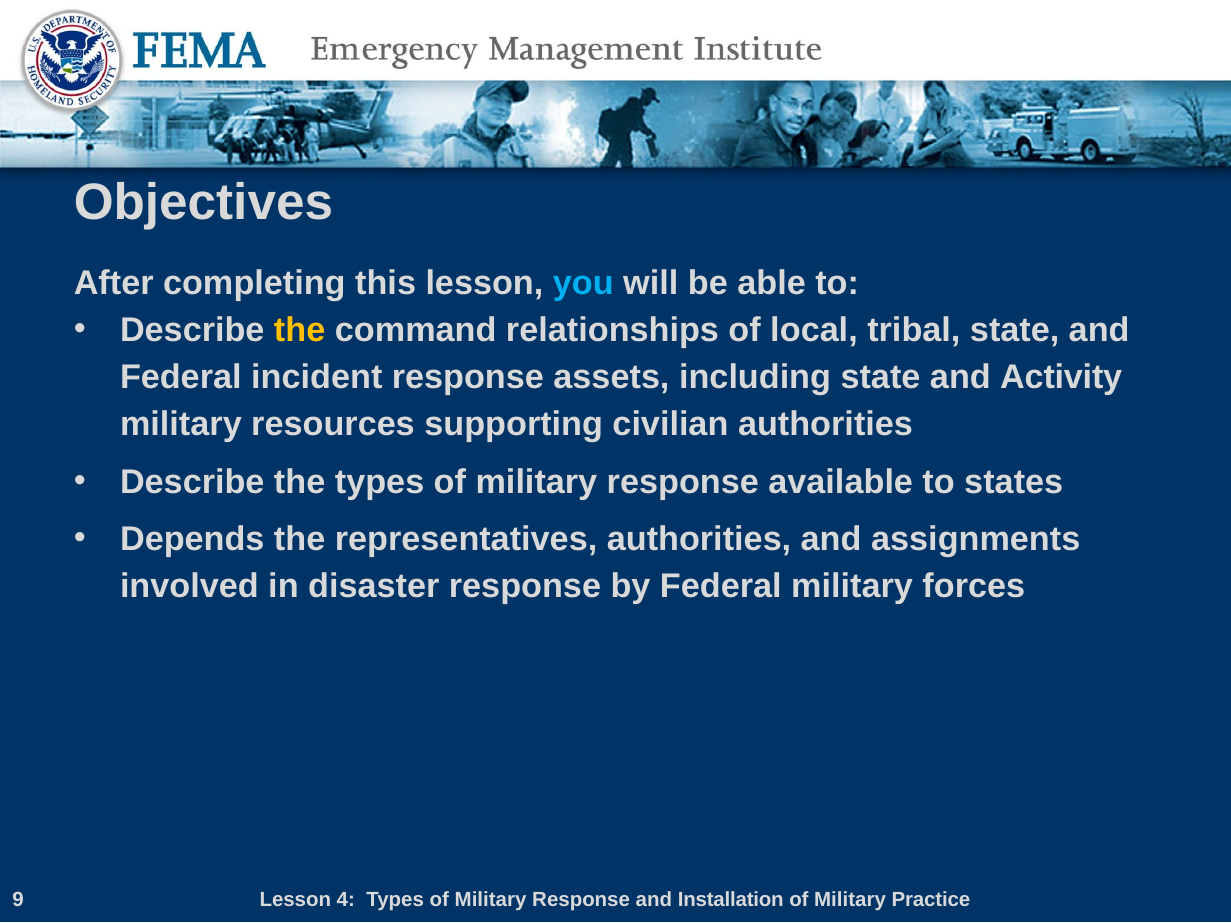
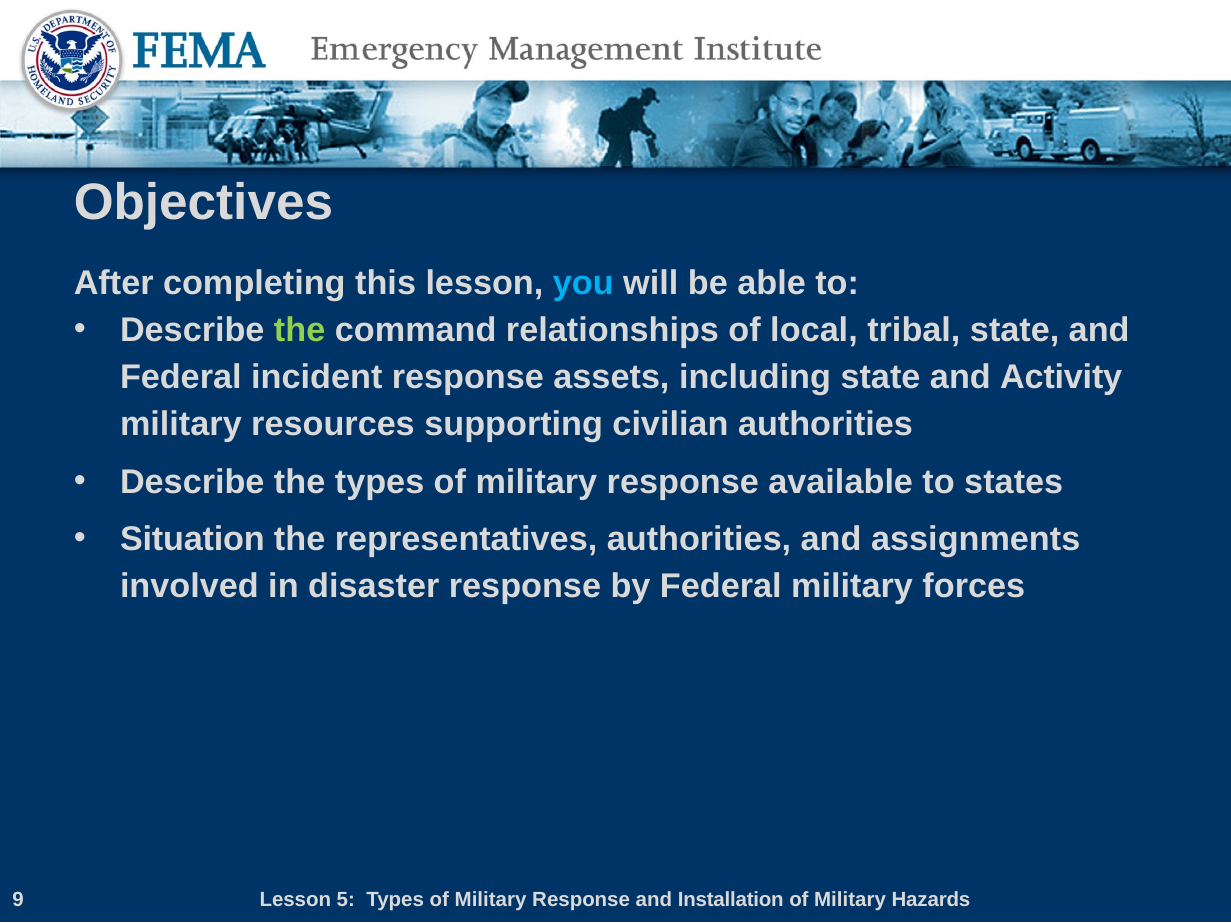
the colour: yellow -> light green (300, 330)
Depends: Depends -> Situation (192, 540)
4: 4 -> 5 (346, 900)
Practice: Practice -> Hazards (931, 900)
